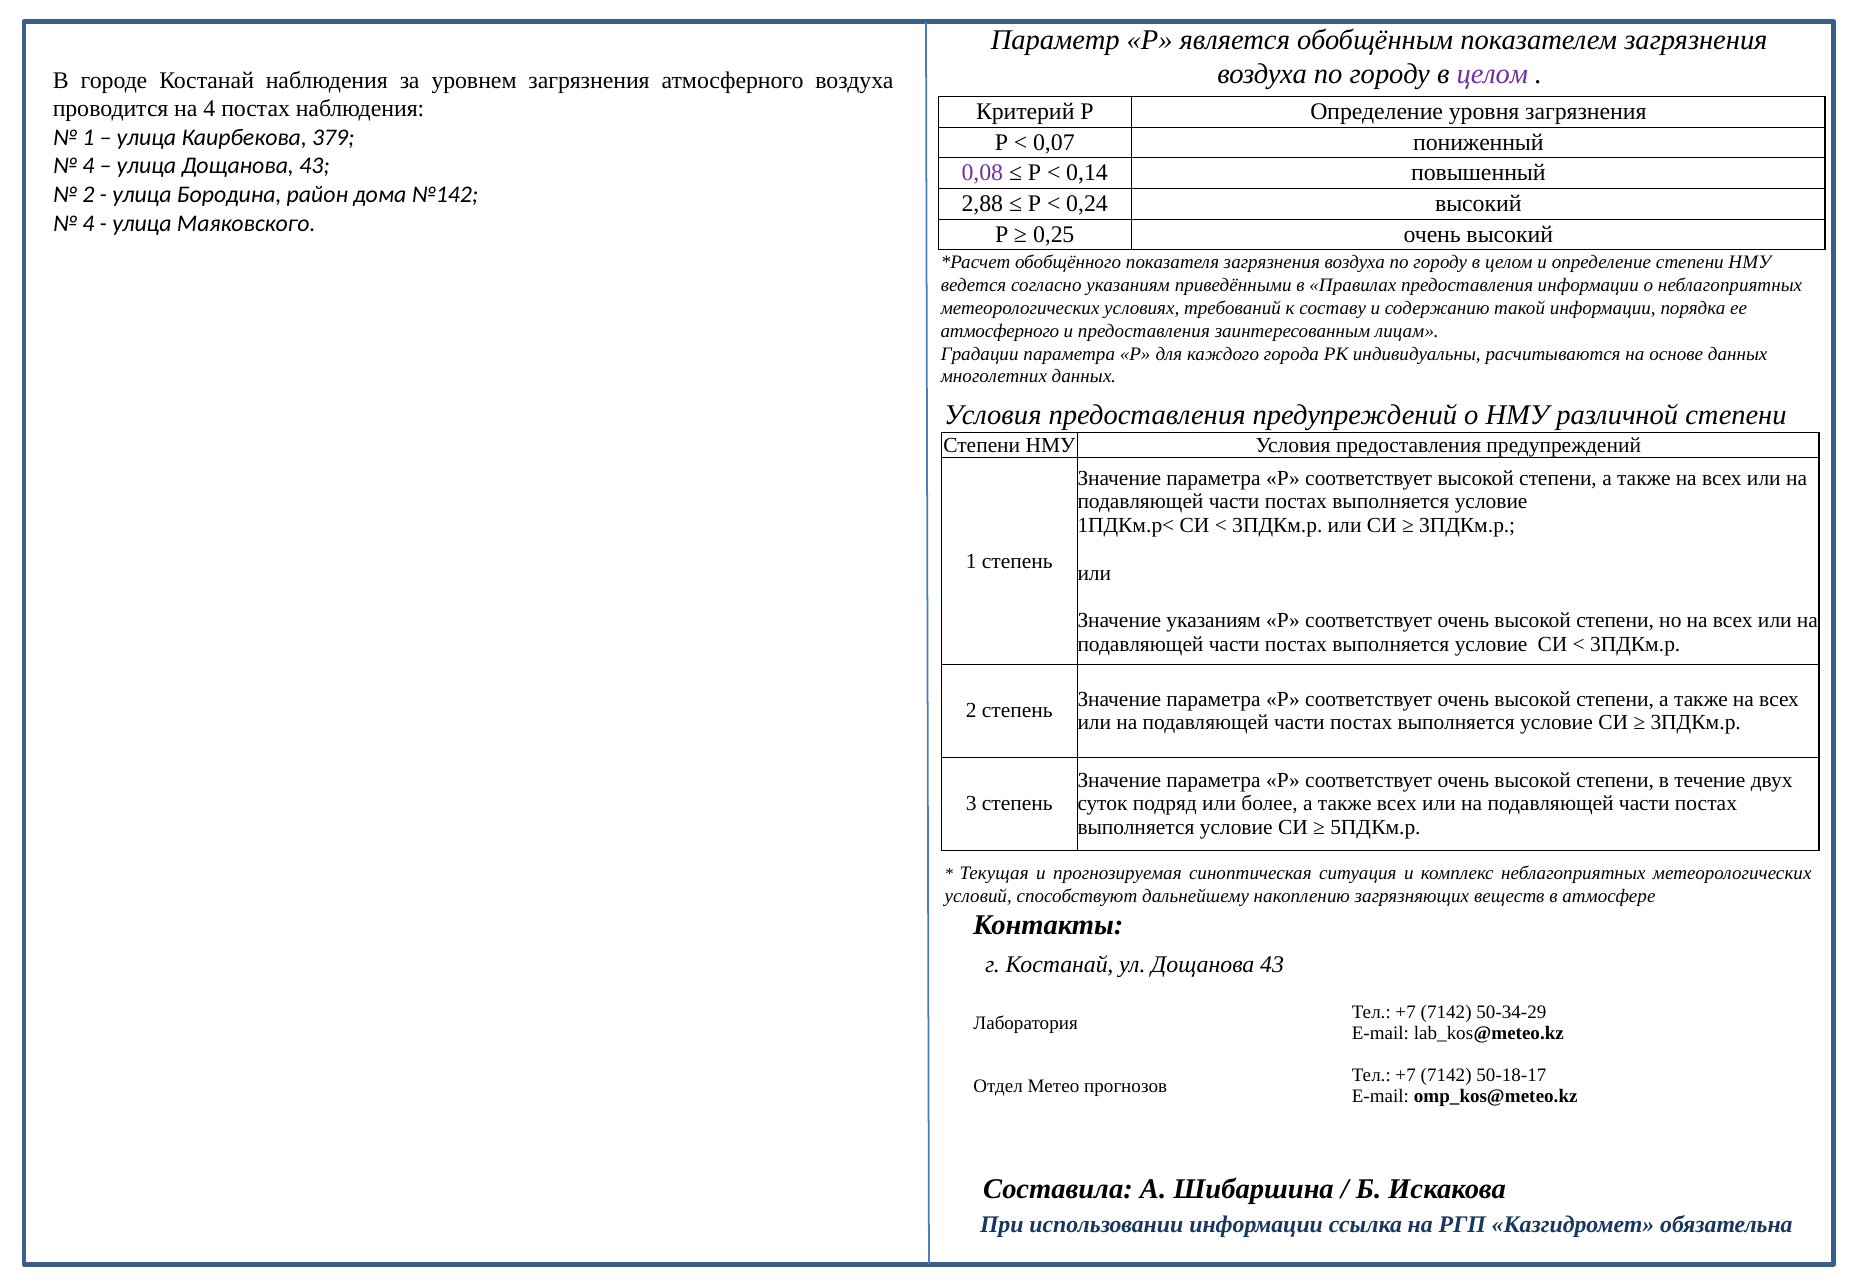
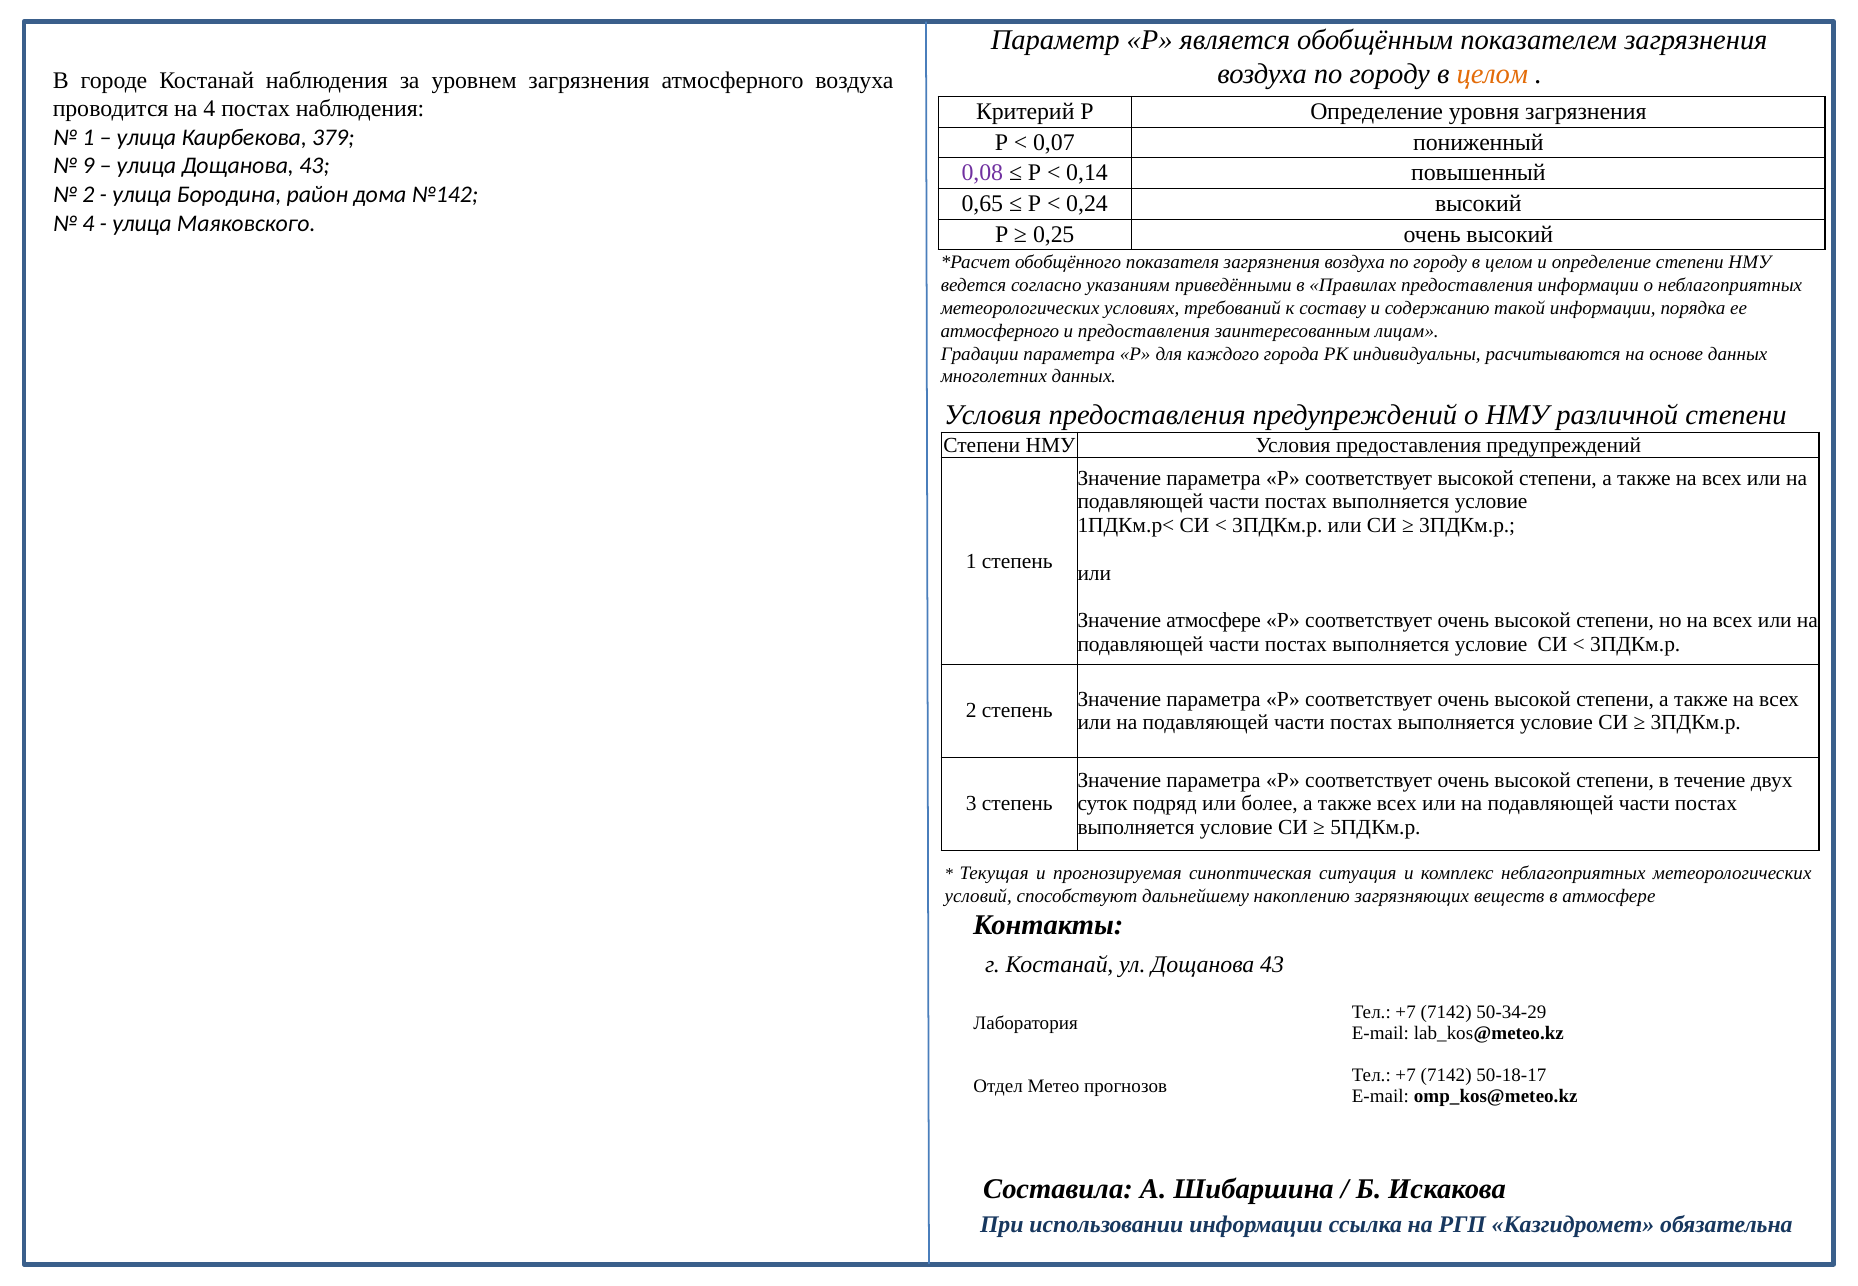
целом colour: purple -> orange (1492, 74)
4: 4 -> 9 (88, 166)
2,88: 2,88 -> 0,65 (982, 204)
Значение указаниям: указаниям -> атмосфере (1214, 621)
